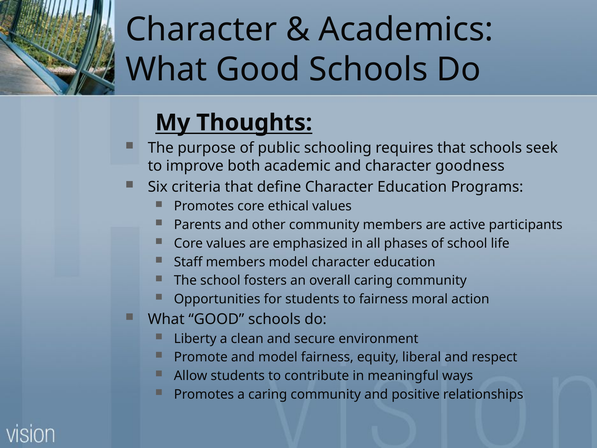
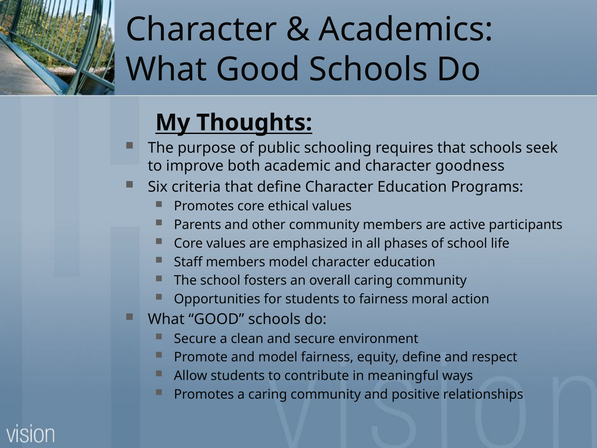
Liberty: Liberty -> Secure (195, 338)
equity liberal: liberal -> define (422, 357)
